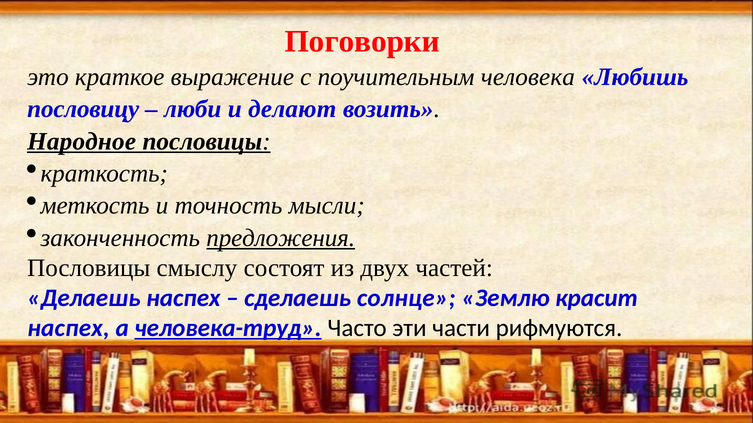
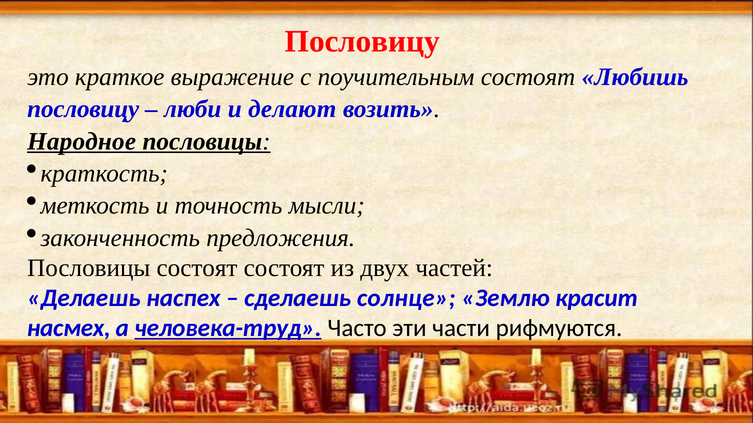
Поговорки: Поговорки -> Пословицу (362, 41)
поучительным человека: человека -> состоят (528, 77)
предложения underline: present -> none (281, 238)
Пословицы смыслу: смыслу -> состоят (197, 268)
наспех: наспех -> насмех (69, 328)
